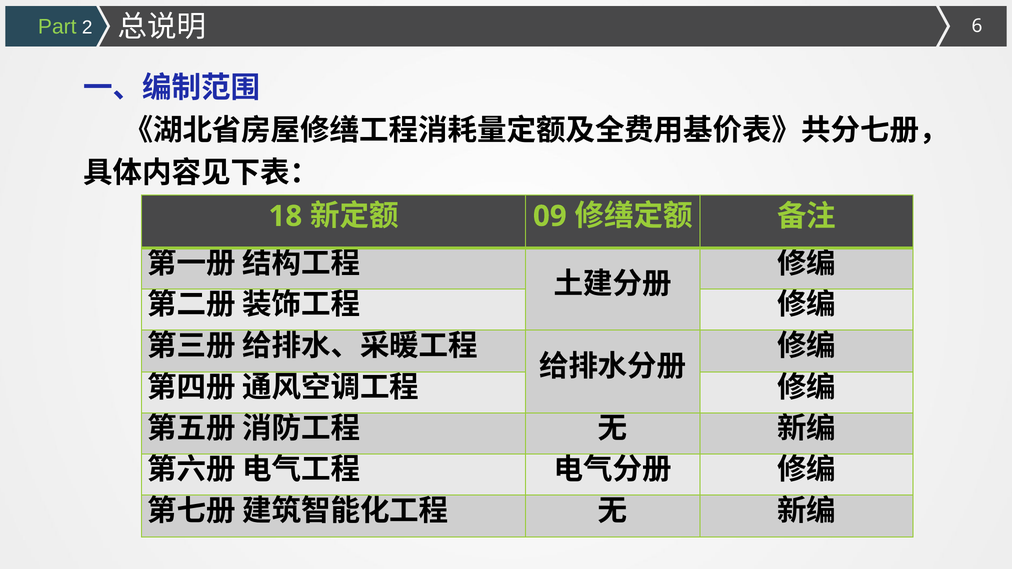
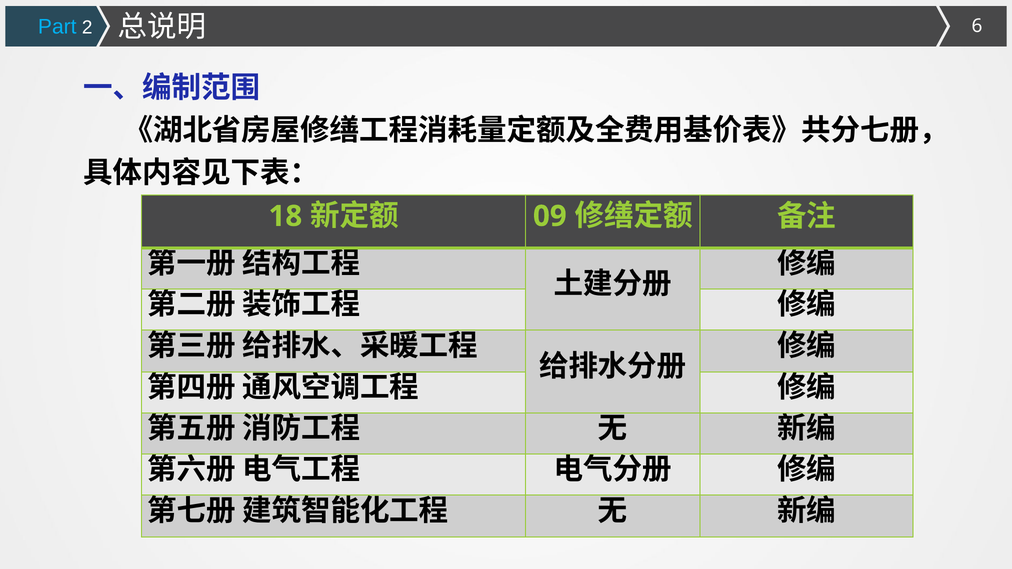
Part colour: light green -> light blue (57, 27)
